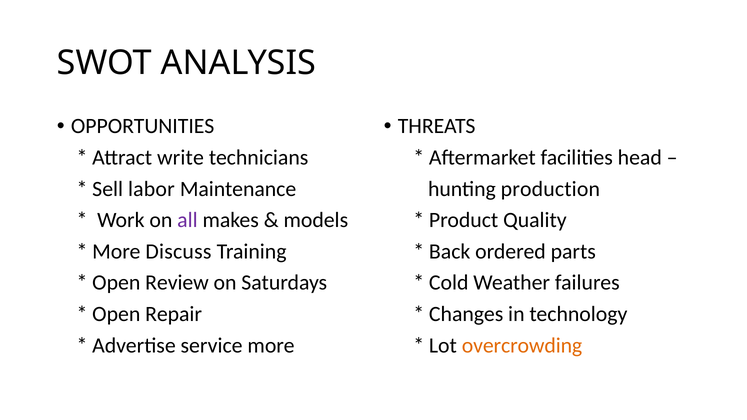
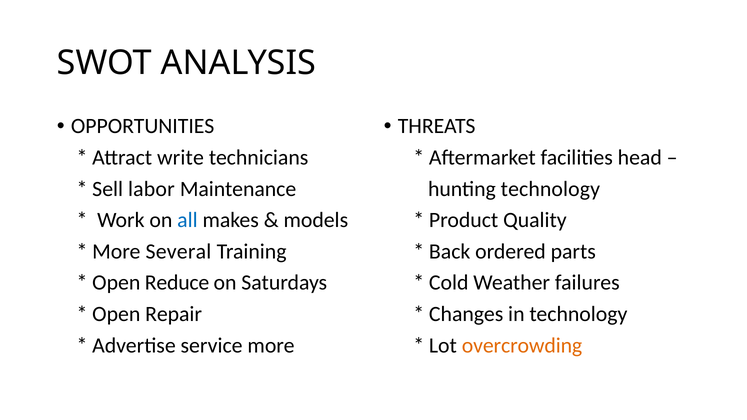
hunting production: production -> technology (550, 189)
all colour: purple -> blue (187, 220)
Discuss: Discuss -> Several (178, 252)
Review: Review -> Reduce (177, 283)
